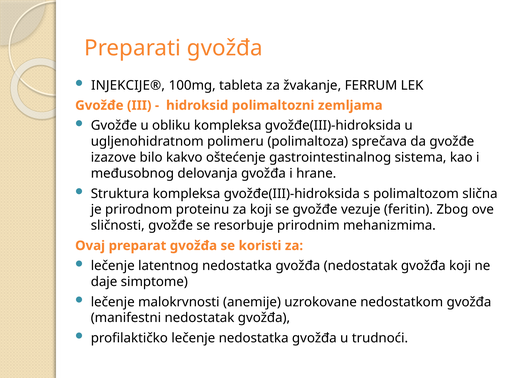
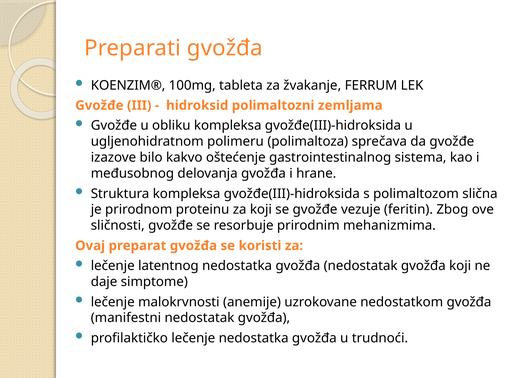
INJEKCIJE®: INJEKCIJE® -> KOENZIM® (128, 85)
